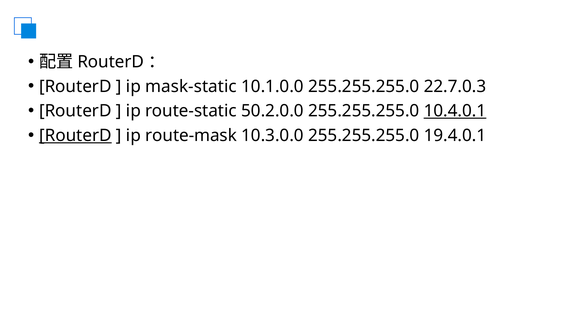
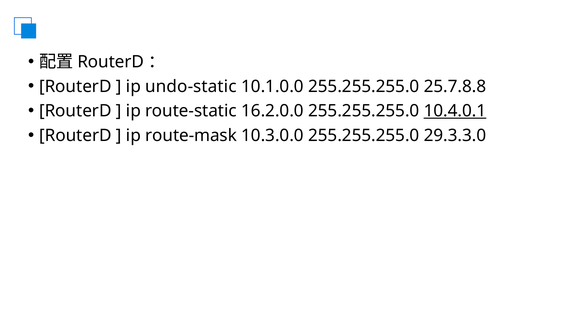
mask-static: mask-static -> undo-static (191, 86)
22.7.0.3: 22.7.0.3 -> 25.7.8.8 (455, 86)
50.2.0.0: 50.2.0.0 -> 16.2.0.0 (272, 111)
RouterD underline: present -> none (75, 135)
19.4.0.1: 19.4.0.1 -> 29.3.3.0 (455, 135)
